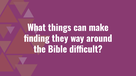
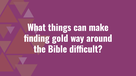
they: they -> gold (60, 39)
